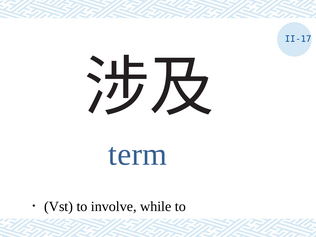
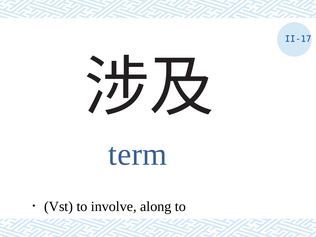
while: while -> along (156, 207)
